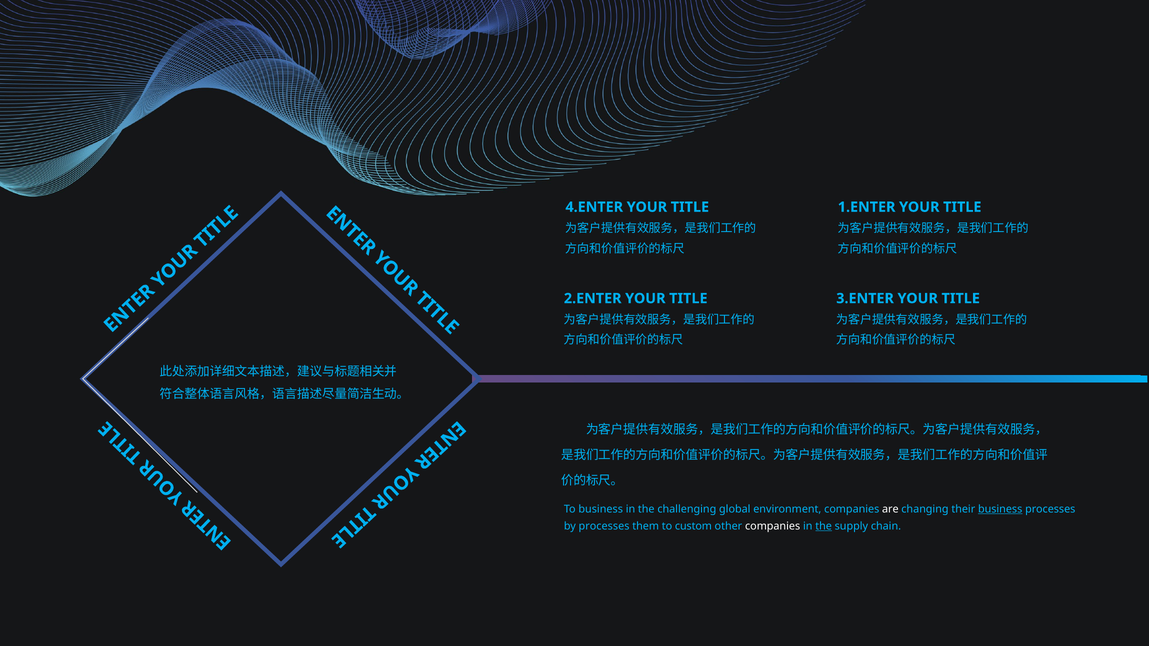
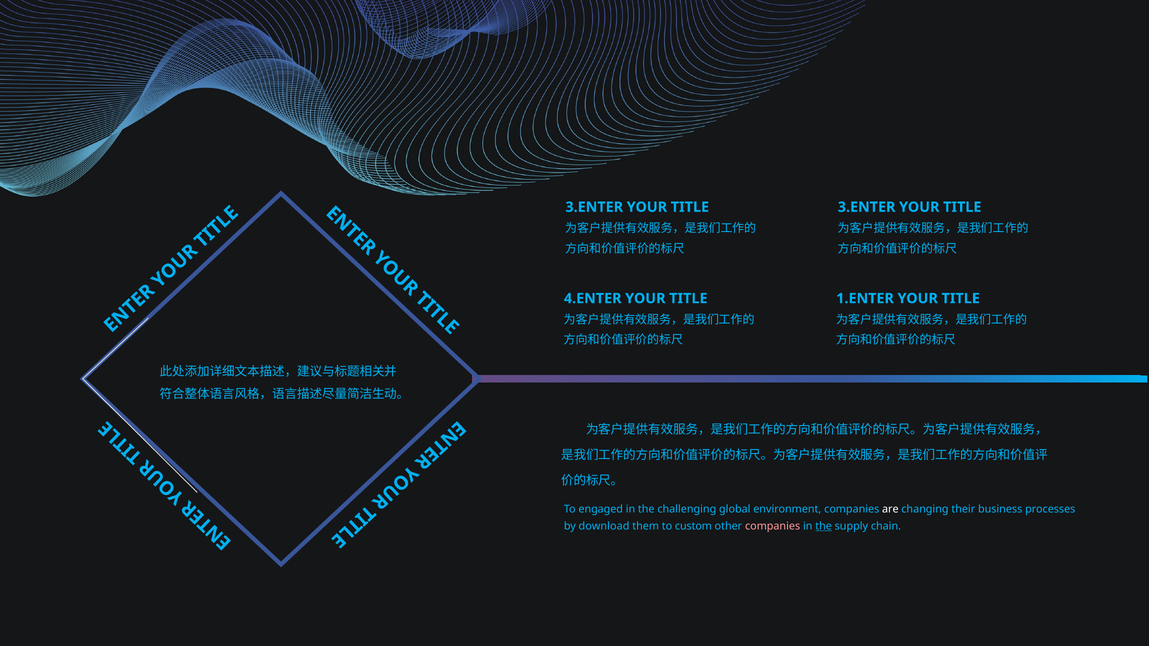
4.ENTER: 4.ENTER -> 3.ENTER (594, 207)
1.ENTER: 1.ENTER -> 3.ENTER (867, 207)
2.ENTER: 2.ENTER -> 4.ENTER (593, 299)
3.ENTER: 3.ENTER -> 1.ENTER (865, 299)
To business: business -> engaged (601, 509)
business underline: present -> none (1000, 509)
by processes: processes -> download (604, 526)
companies colour: white -> pink (773, 526)
